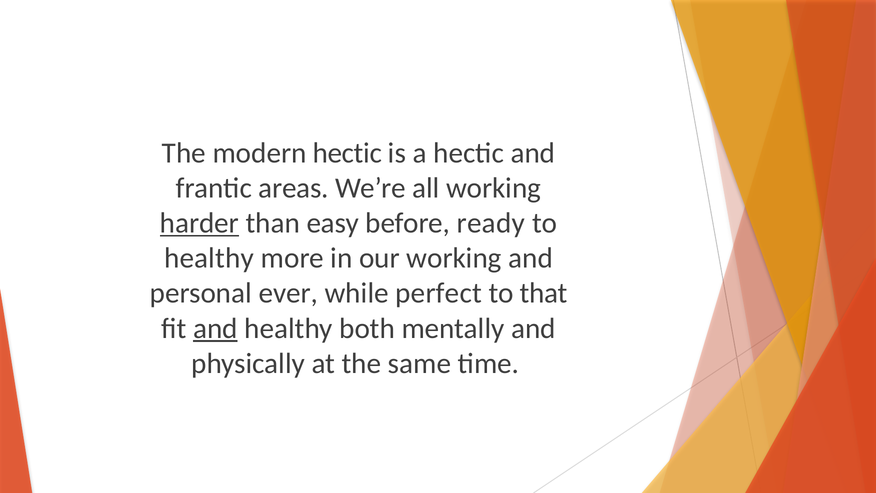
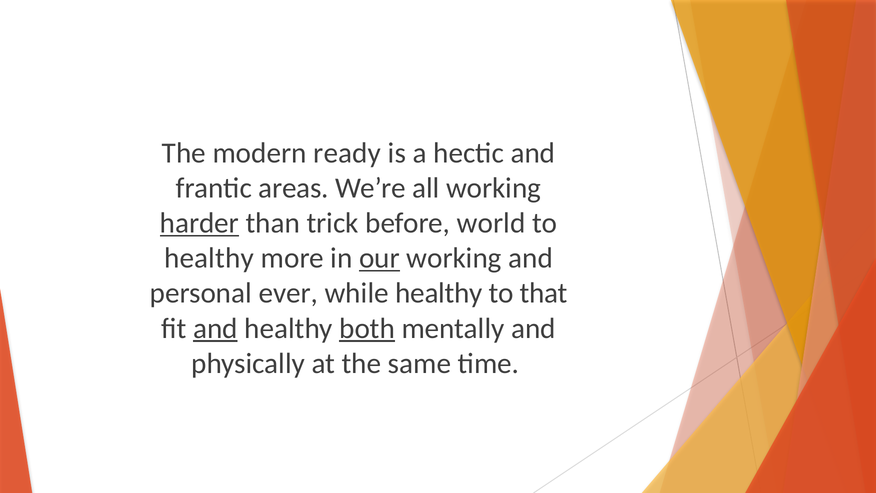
modern hectic: hectic -> ready (347, 153)
easy: easy -> trick (333, 223)
ready: ready -> world (491, 223)
our underline: none -> present (379, 258)
while perfect: perfect -> healthy (439, 293)
both underline: none -> present (367, 328)
